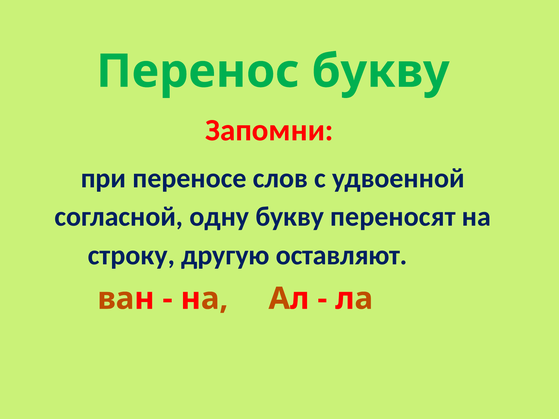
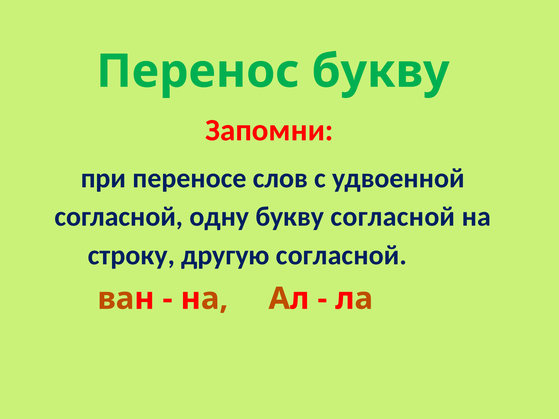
букву переносят: переносят -> согласной (393, 217)
другую оставляют: оставляют -> согласной (342, 255)
